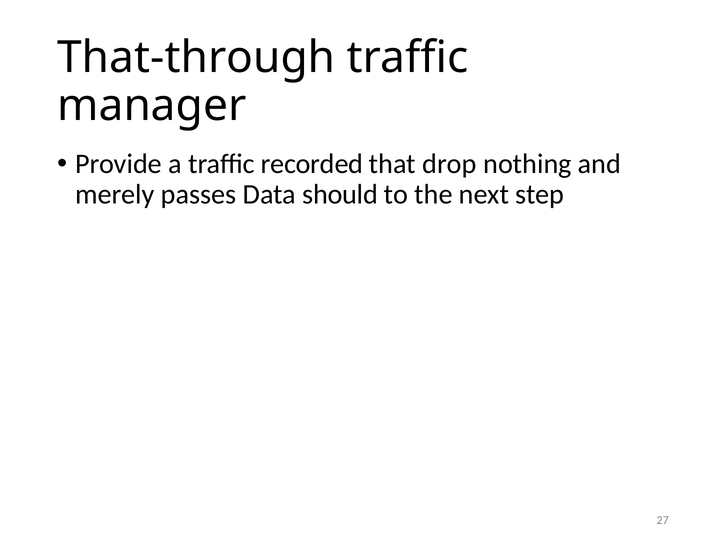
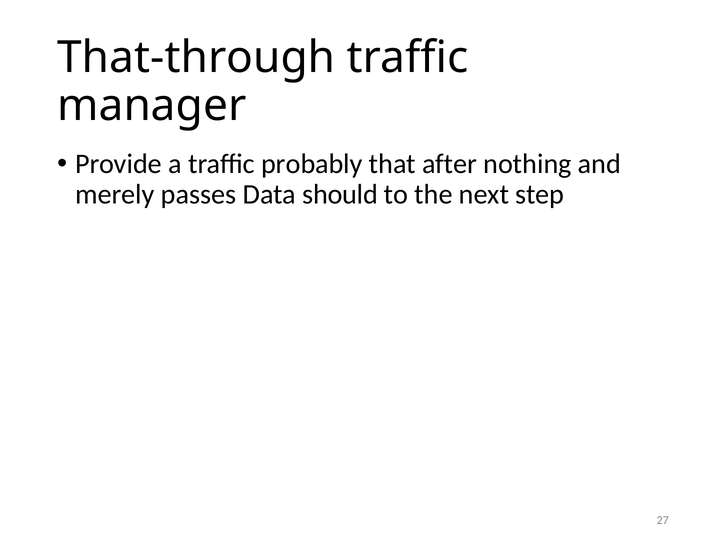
recorded: recorded -> probably (312, 164)
drop: drop -> after (450, 164)
